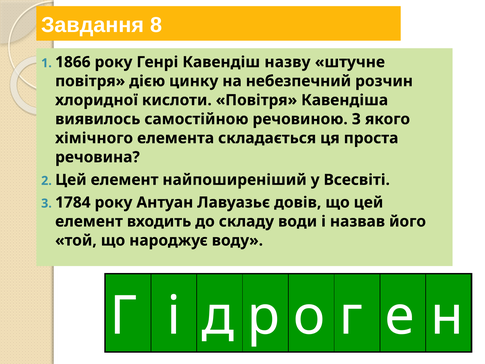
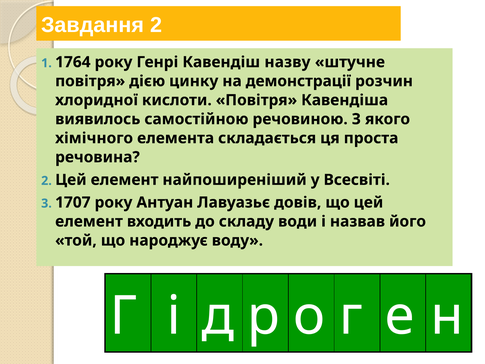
Завдання 8: 8 -> 2 (156, 25)
1866: 1866 -> 1764 (73, 62)
небезпечний: небезпечний -> демонстрації (298, 81)
1784: 1784 -> 1707 (73, 202)
